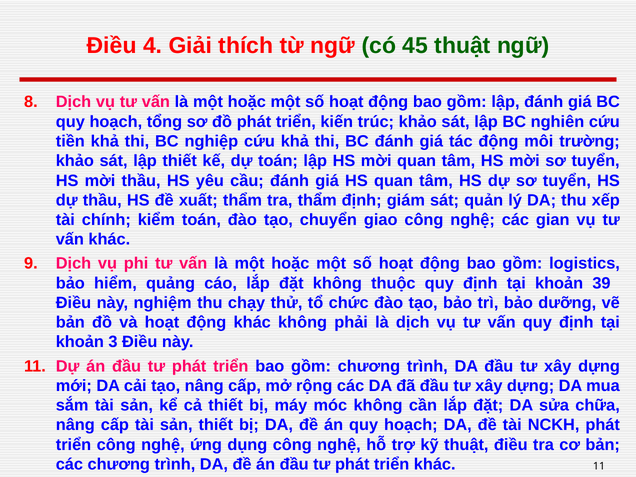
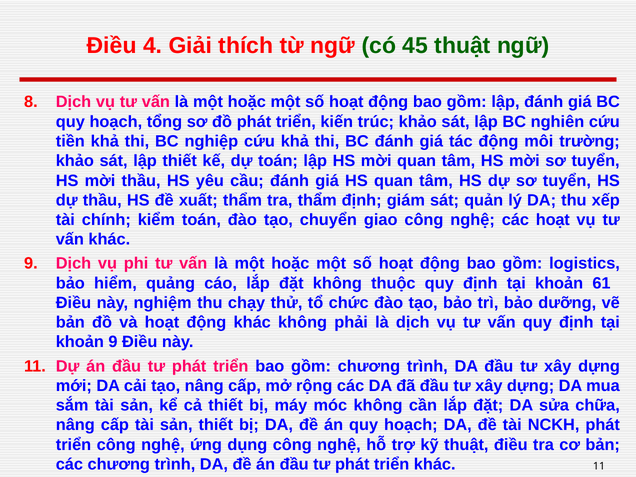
các gian: gian -> hoạt (553, 220)
39: 39 -> 61 (602, 283)
khoản 3: 3 -> 9 (113, 342)
